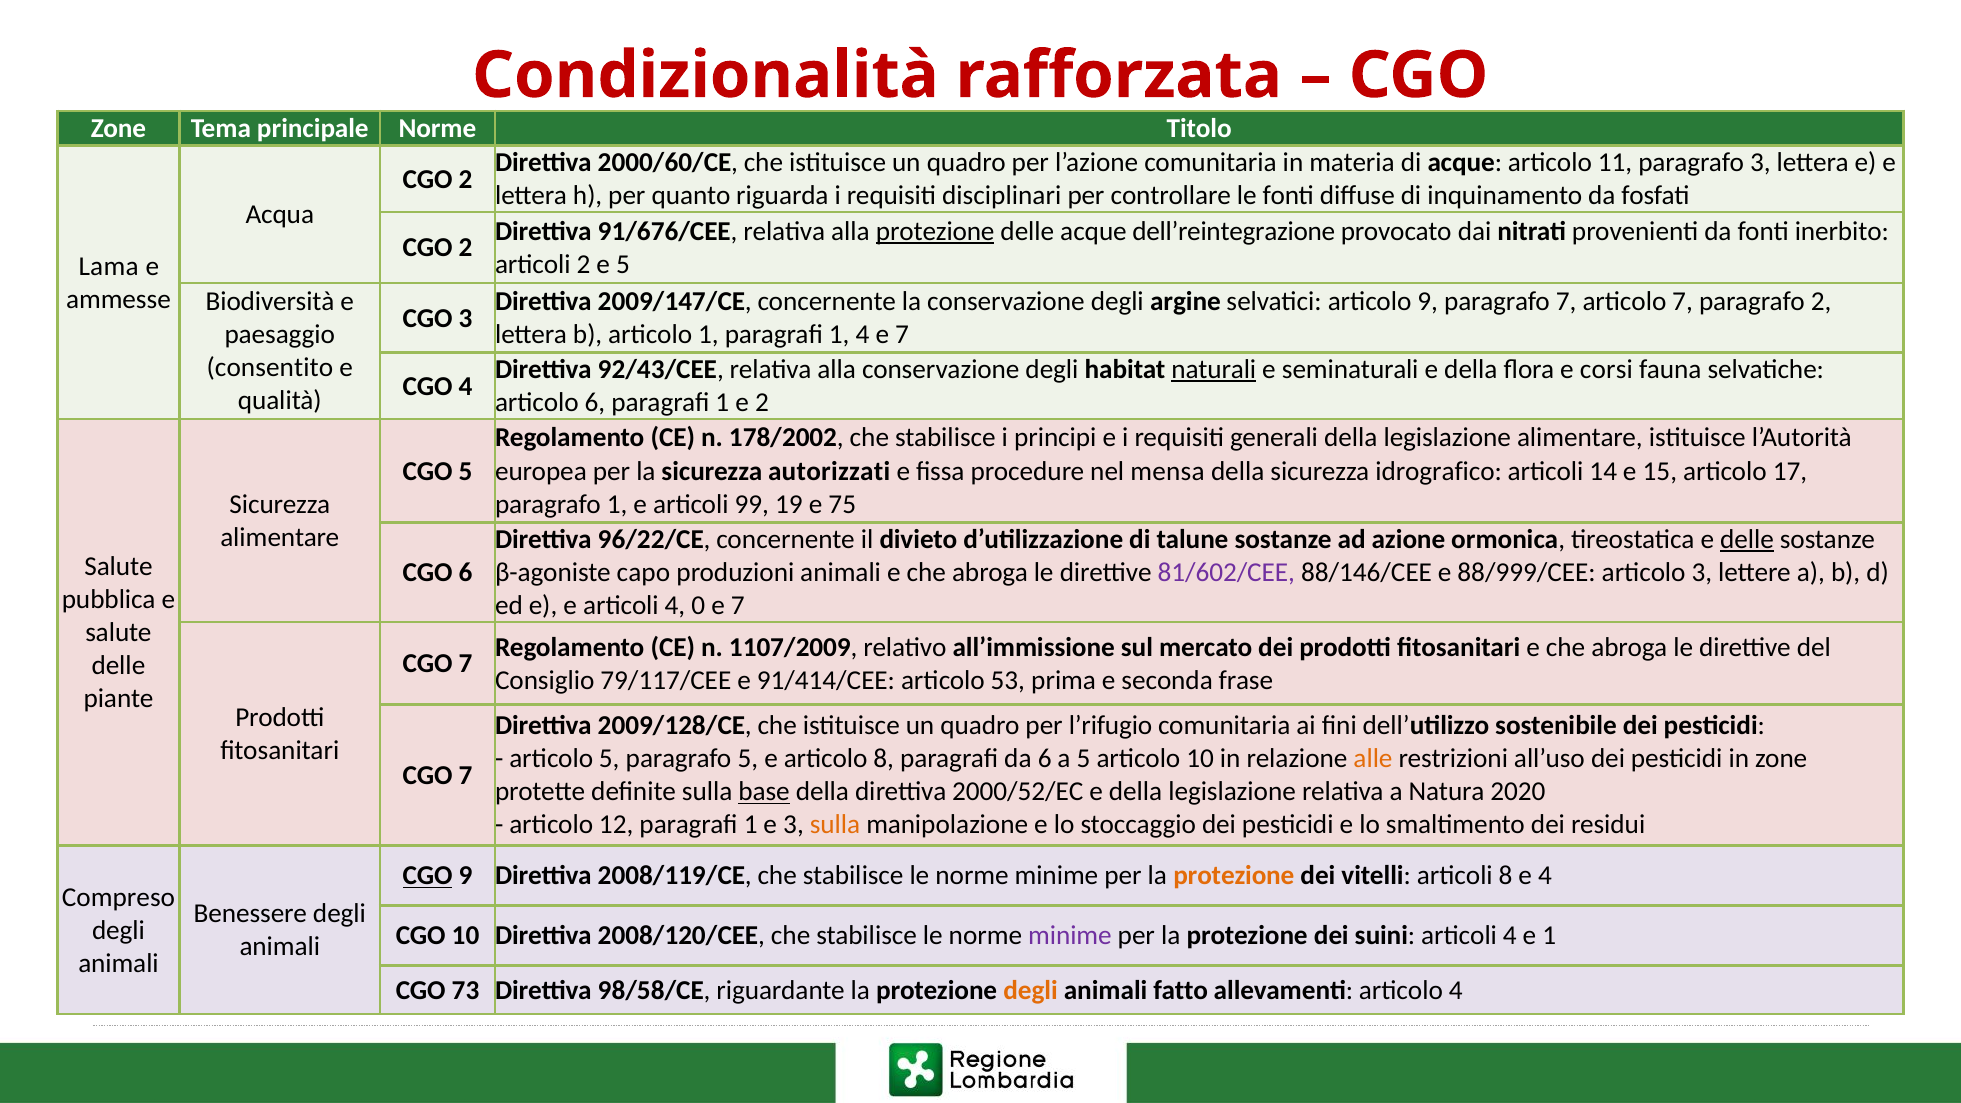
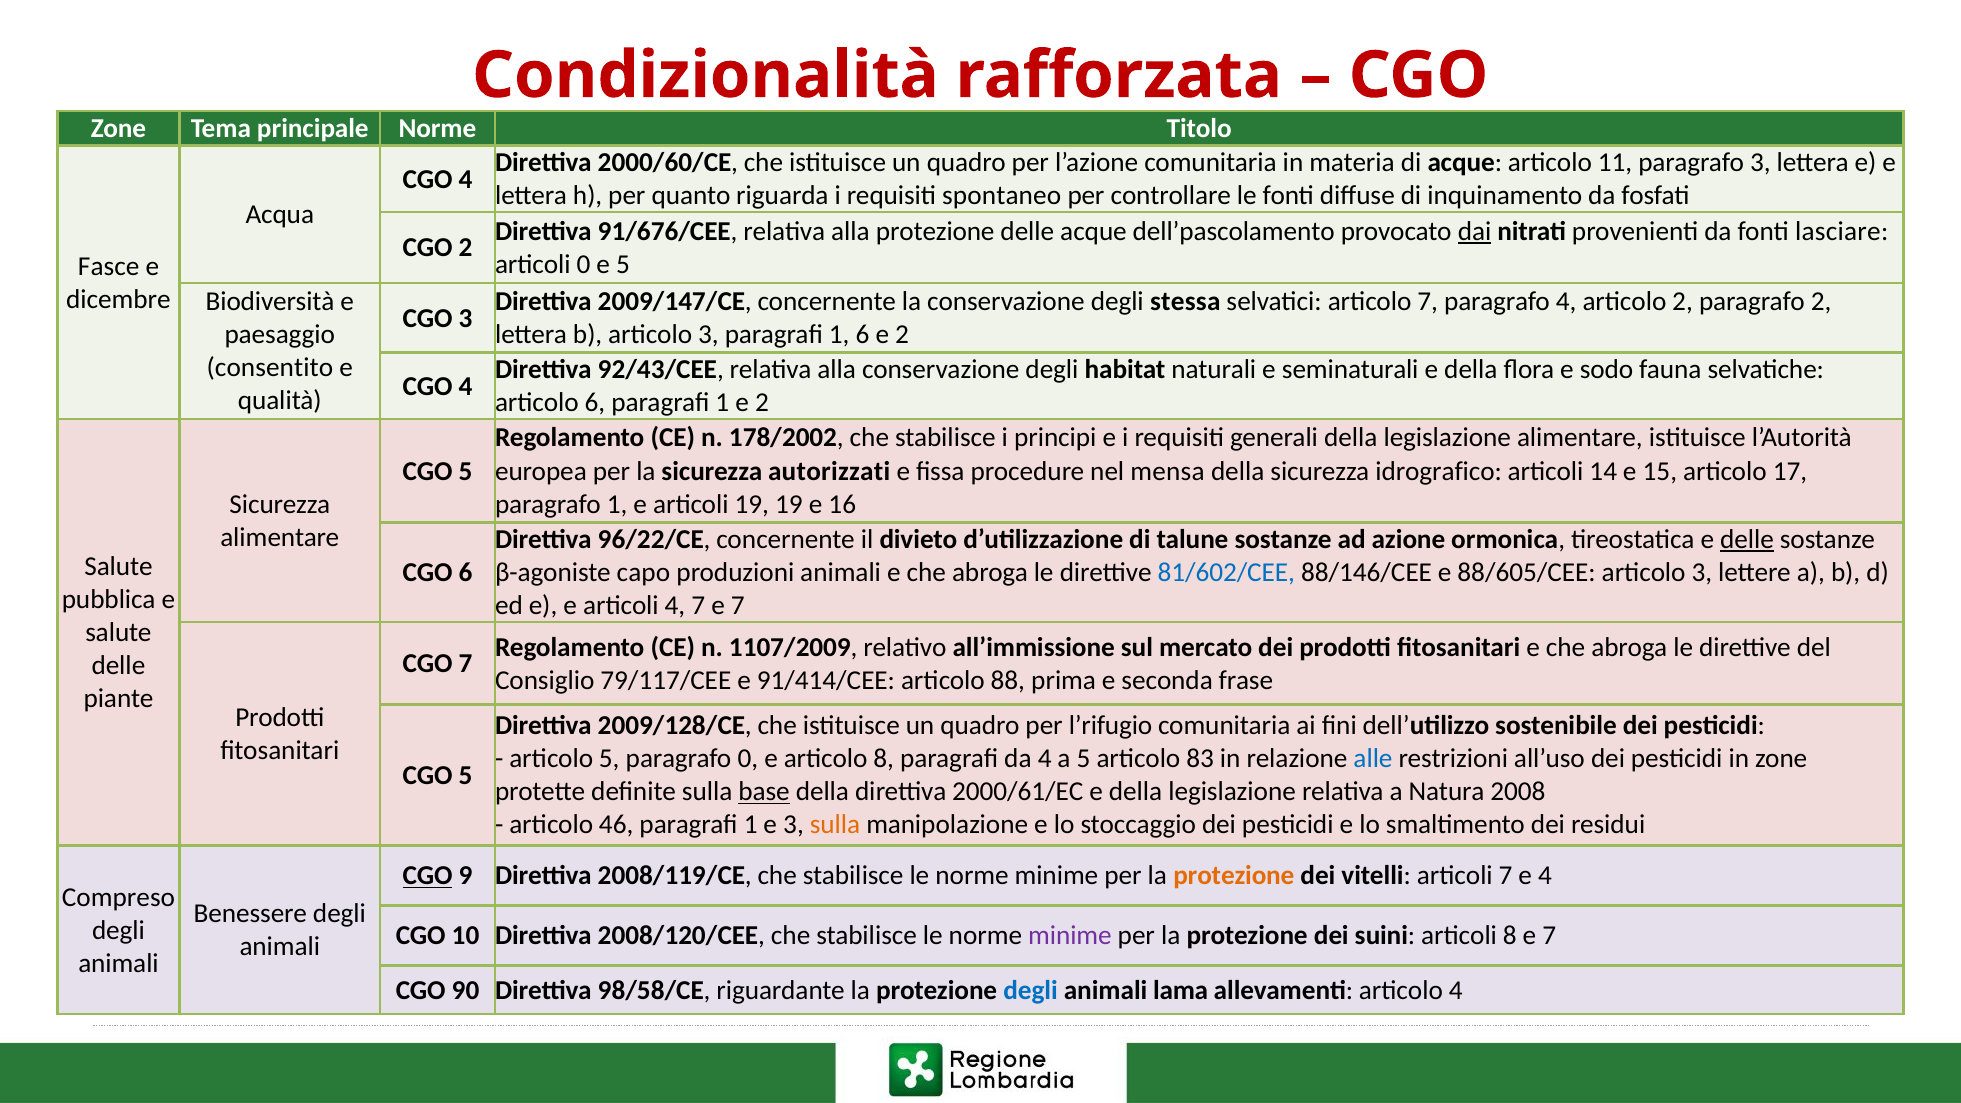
2: 2 -> 4 (466, 179)
disciplinari: disciplinari -> spontaneo (1002, 196)
protezione underline: present -> none (935, 231)
dell’reintegrazione: dell’reintegrazione -> dell’pascolamento (1234, 231)
dai underline: none -> present (1475, 231)
inerbito: inerbito -> lasciare (1842, 231)
articoli 2: 2 -> 0 (583, 264)
Lama: Lama -> Fasce (109, 266)
ammesse: ammesse -> dicembre (118, 299)
argine: argine -> stessa (1185, 302)
articolo 9: 9 -> 7 (1428, 302)
paragrafo 7: 7 -> 4 (1566, 302)
articolo 7: 7 -> 2 (1683, 302)
b articolo 1: 1 -> 3 (708, 335)
1 4: 4 -> 6 (862, 335)
7: 7 -> 2 (902, 335)
naturali underline: present -> none (1214, 370)
corsi: corsi -> sodo (1607, 370)
articoli 99: 99 -> 19 (752, 504)
75: 75 -> 16 (842, 504)
81/602/CEE colour: purple -> blue (1226, 573)
88/999/CEE: 88/999/CEE -> 88/605/CEE (1527, 573)
4 0: 0 -> 7 (698, 606)
53: 53 -> 88 (1008, 680)
paragrafo 5: 5 -> 0 (748, 759)
da 6: 6 -> 4 (1045, 759)
articolo 10: 10 -> 83 (1200, 759)
alle colour: orange -> blue (1373, 759)
7: 7 -> 5 (466, 775)
2000/52/EC: 2000/52/EC -> 2000/61/EC (1018, 792)
2020: 2020 -> 2008 (1518, 792)
12: 12 -> 46 (616, 825)
articoli 8: 8 -> 7 (1505, 876)
suini articoli 4: 4 -> 8 (1510, 936)
1: 1 -> 7 (1549, 936)
73: 73 -> 90 (466, 990)
degli colour: orange -> blue (1031, 990)
fatto: fatto -> lama (1181, 990)
